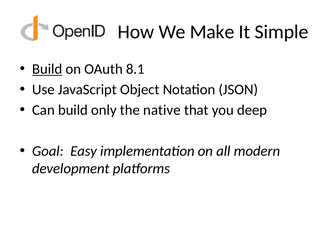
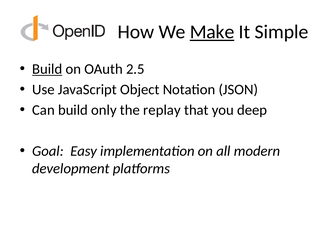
Make underline: none -> present (212, 32)
8.1: 8.1 -> 2.5 (135, 69)
native: native -> replay (162, 110)
